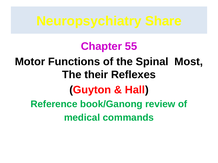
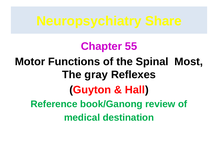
their: their -> gray (96, 75)
commands: commands -> destination (128, 118)
